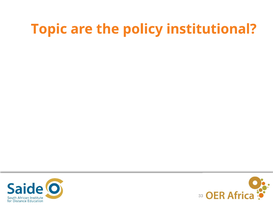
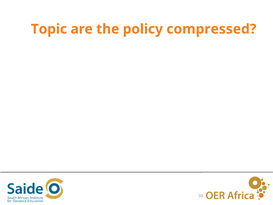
institutional: institutional -> compressed (211, 29)
